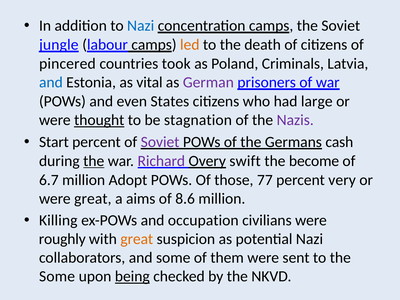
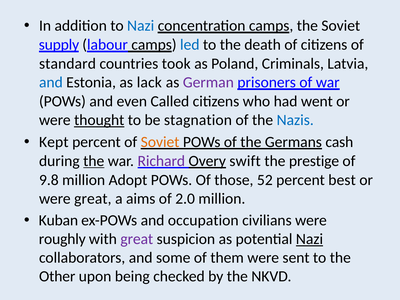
jungle: jungle -> supply (59, 45)
led colour: orange -> blue (190, 45)
pincered: pincered -> standard (67, 64)
vital: vital -> lack (149, 82)
States: States -> Called (170, 101)
large: large -> went (317, 101)
Nazis colour: purple -> blue (295, 120)
Start: Start -> Kept (54, 142)
Soviet colour: purple -> orange (160, 142)
become: become -> prestige (314, 161)
6.7: 6.7 -> 9.8 (49, 180)
77: 77 -> 52 (265, 180)
very: very -> best (342, 180)
8.6: 8.6 -> 2.0 (185, 199)
Killing: Killing -> Kuban (58, 220)
great colour: orange -> purple (137, 239)
Nazi underline: none -> present (309, 239)
Some: Some -> Other (57, 276)
being underline: present -> none (132, 276)
